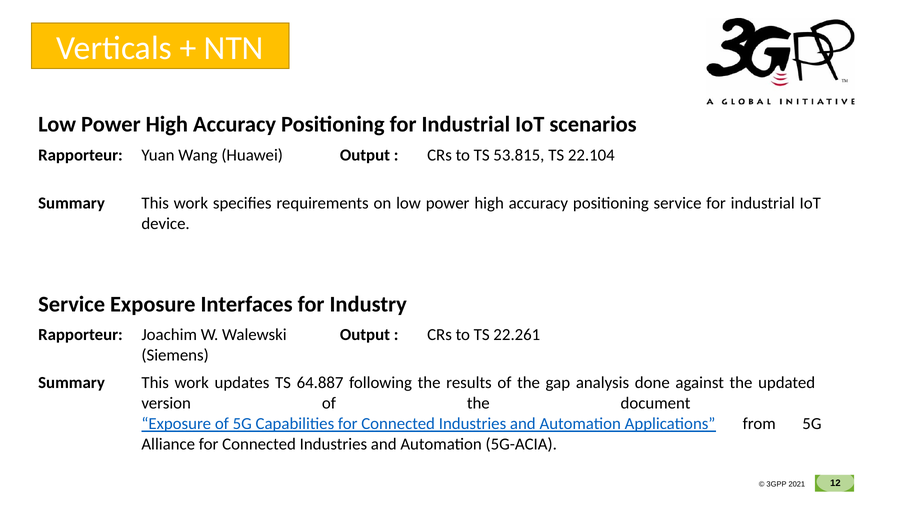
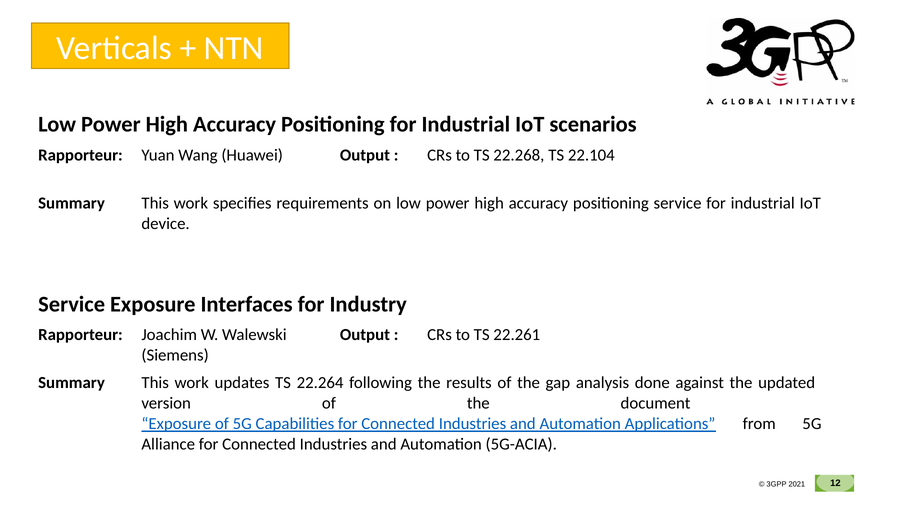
53.815: 53.815 -> 22.268 (519, 155)
64.887: 64.887 -> 22.264 (320, 383)
